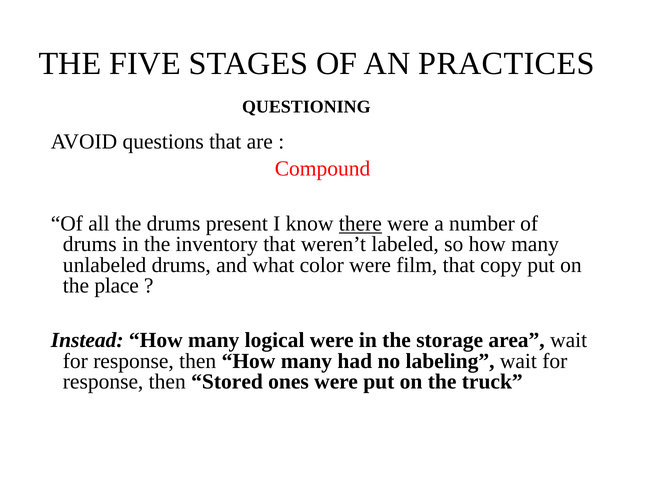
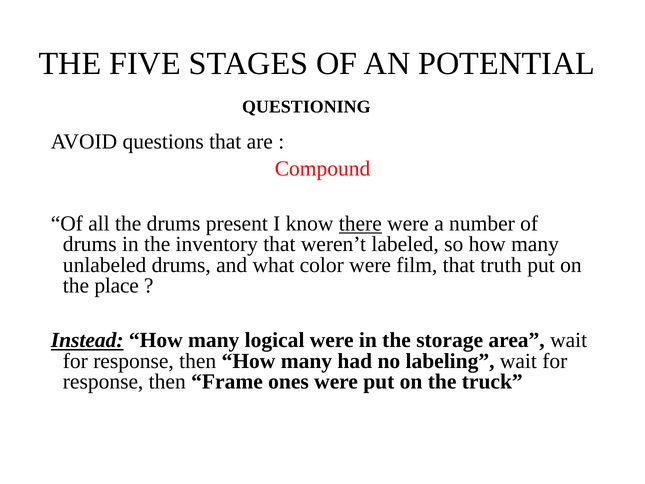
PRACTICES: PRACTICES -> POTENTIAL (507, 64)
copy: copy -> truth (501, 265)
Instead underline: none -> present (87, 340)
Stored: Stored -> Frame (227, 381)
